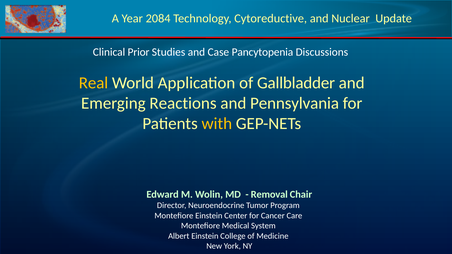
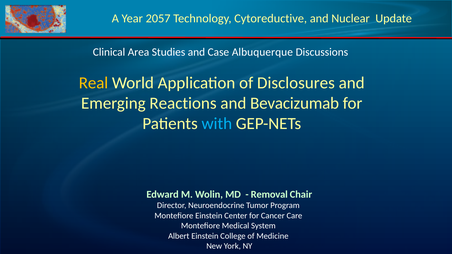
2084: 2084 -> 2057 (158, 18)
Prior: Prior -> Area (139, 52)
Pancytopenia: Pancytopenia -> Albuquerque (262, 52)
Gallbladder: Gallbladder -> Disclosures (296, 83)
Pennsylvania: Pennsylvania -> Bevacizumab (295, 103)
with colour: yellow -> light blue (217, 124)
